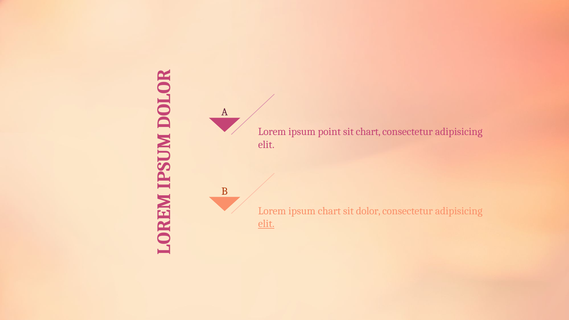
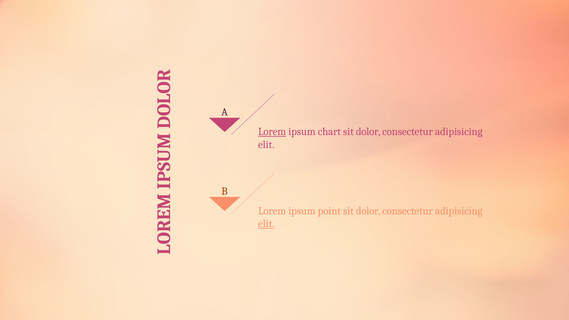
Lorem underline: none -> present (272, 132)
point: point -> chart (329, 132)
chart: chart -> dolor (368, 132)
ipsum chart: chart -> point (329, 211)
